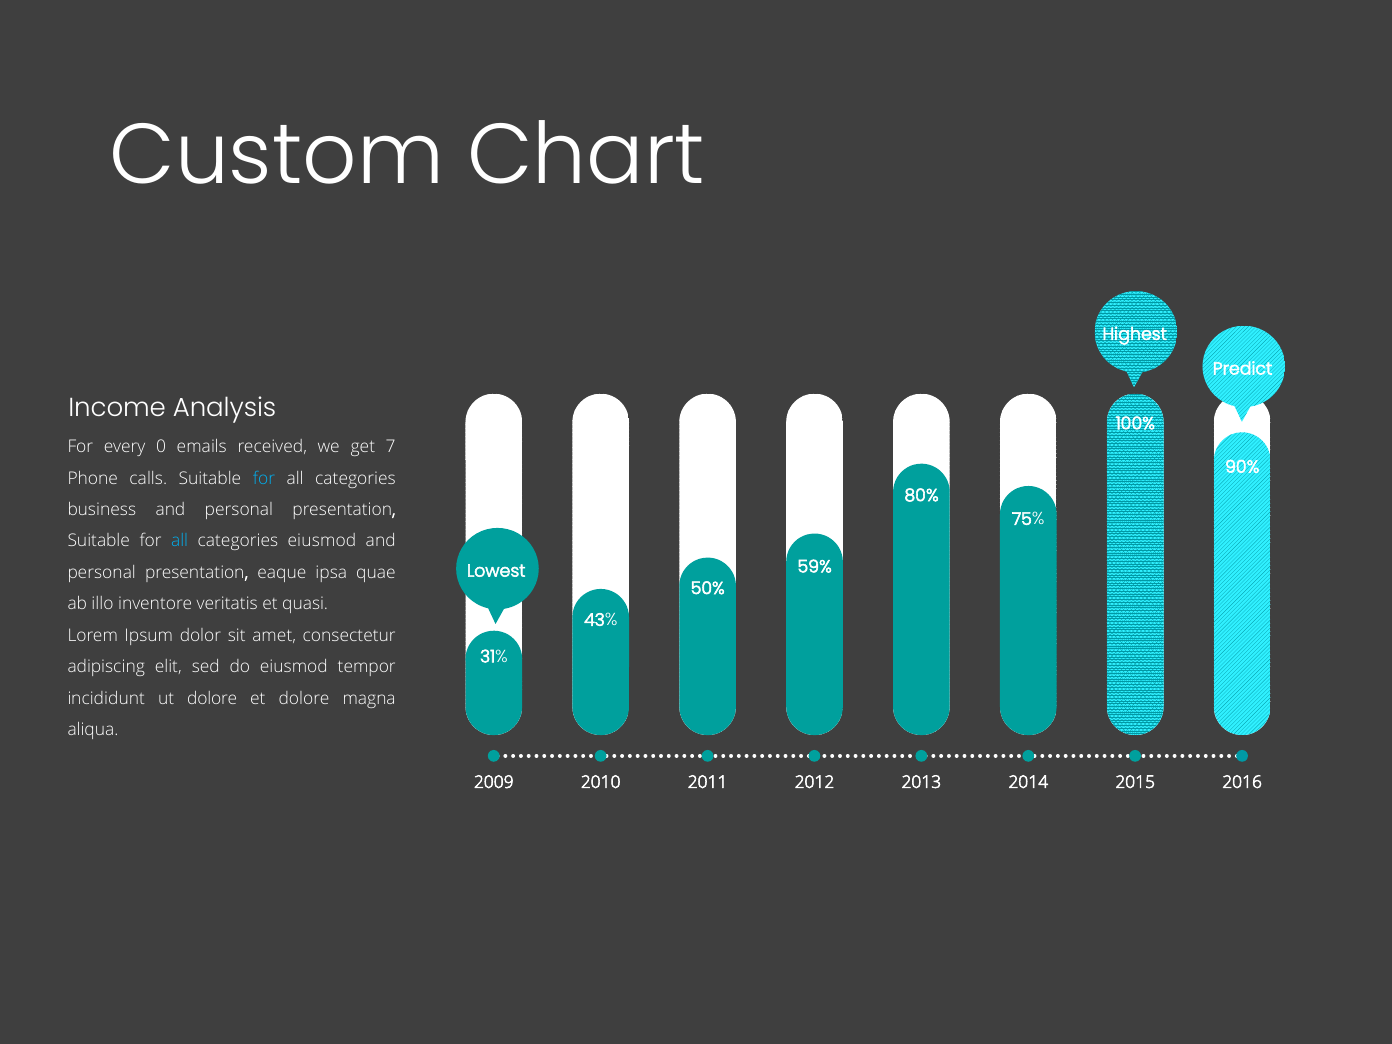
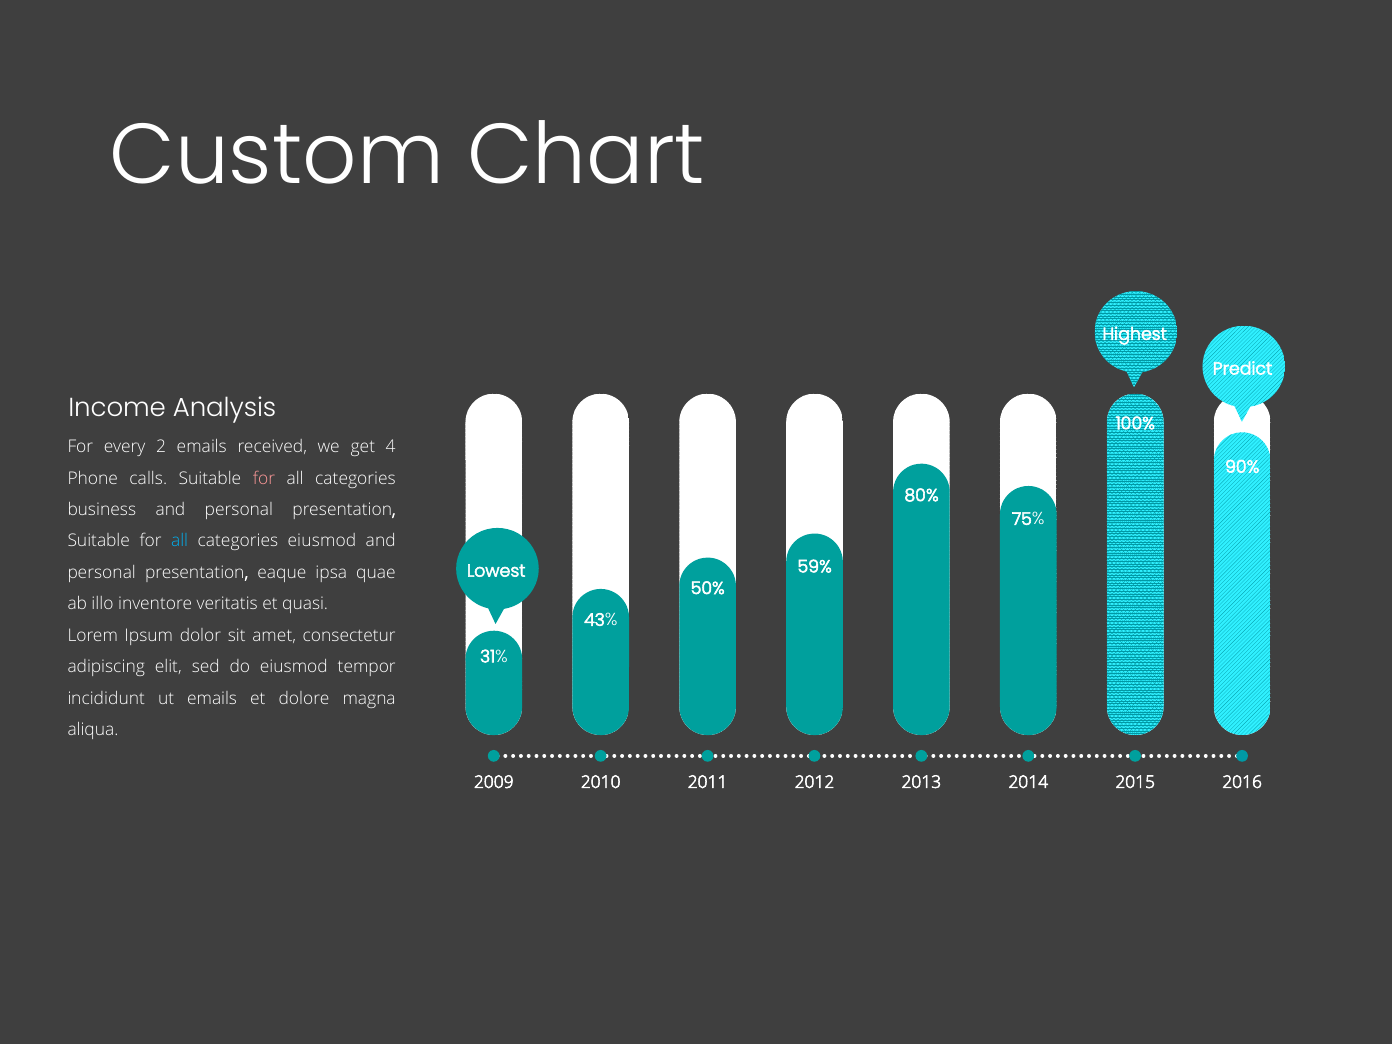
0: 0 -> 2 (161, 447)
7: 7 -> 4 (391, 447)
for colour: light blue -> pink (264, 478)
ut dolore: dolore -> emails (212, 698)
